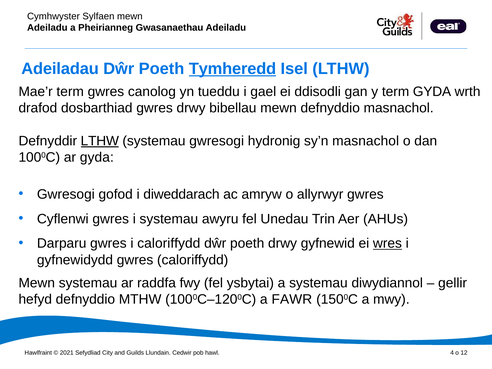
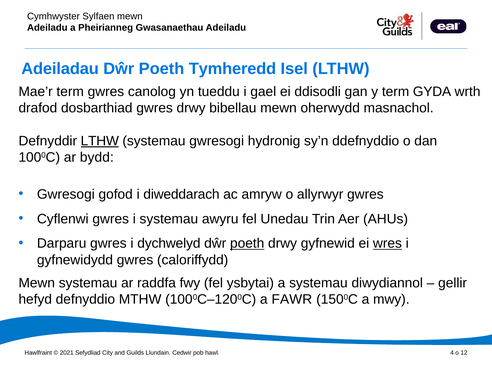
Tymheredd underline: present -> none (233, 69)
mewn defnyddio: defnyddio -> oherwydd (330, 108)
sy’n masnachol: masnachol -> ddefnyddio (366, 141)
ar gyda: gyda -> bydd (97, 157)
i caloriffydd: caloriffydd -> dychwelyd (169, 243)
poeth underline: none -> present (247, 243)
